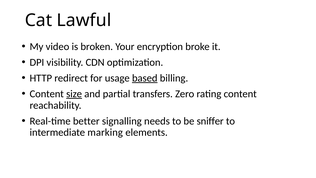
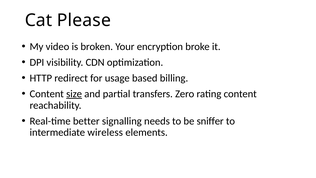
Lawful: Lawful -> Please (84, 20)
based underline: present -> none (145, 78)
marking: marking -> wireless (105, 132)
